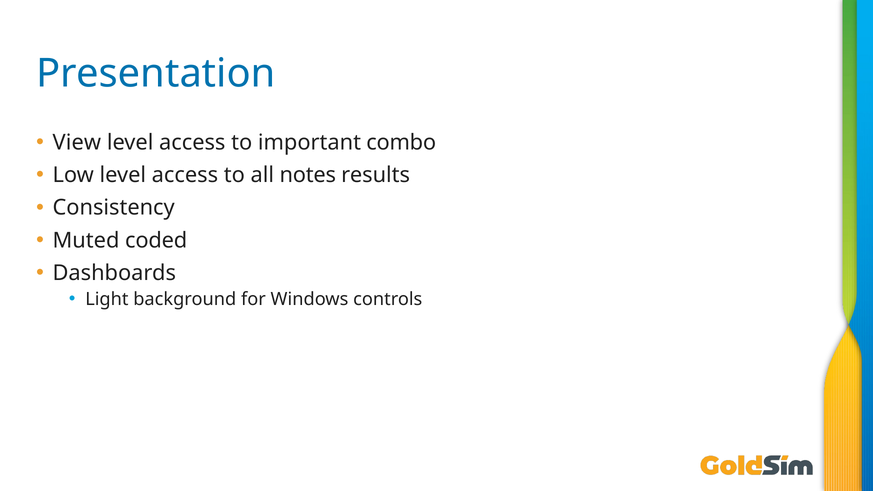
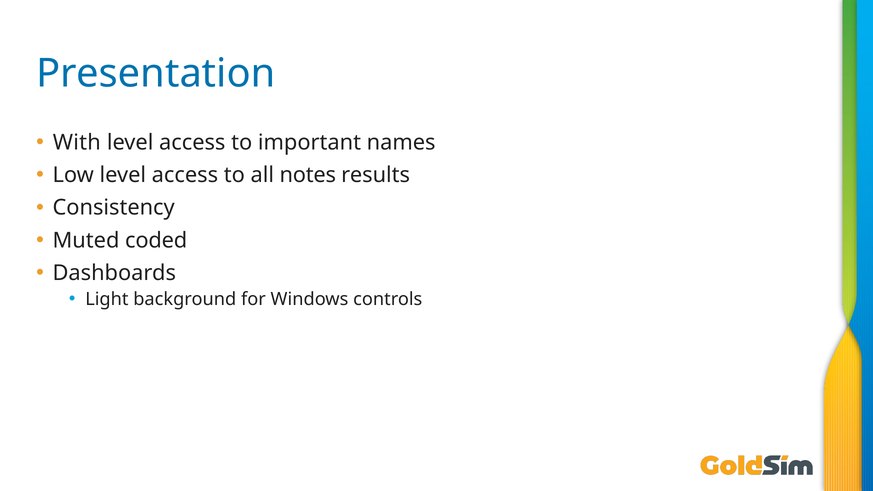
View: View -> With (77, 142)
combo: combo -> names (401, 142)
